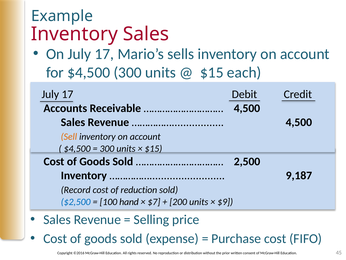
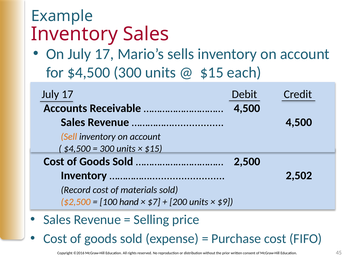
9,187: 9,187 -> 2,502 (299, 175)
reduction: reduction -> materials (139, 190)
$2,500 colour: blue -> orange (76, 202)
